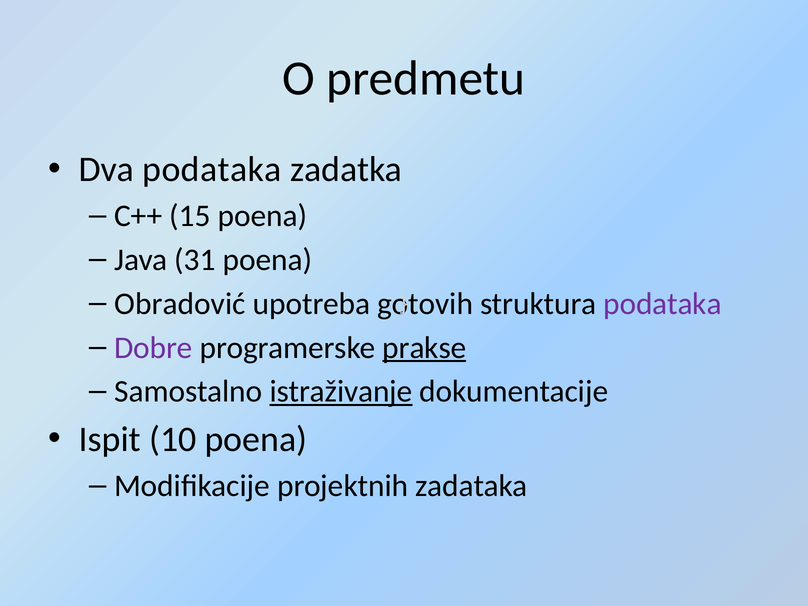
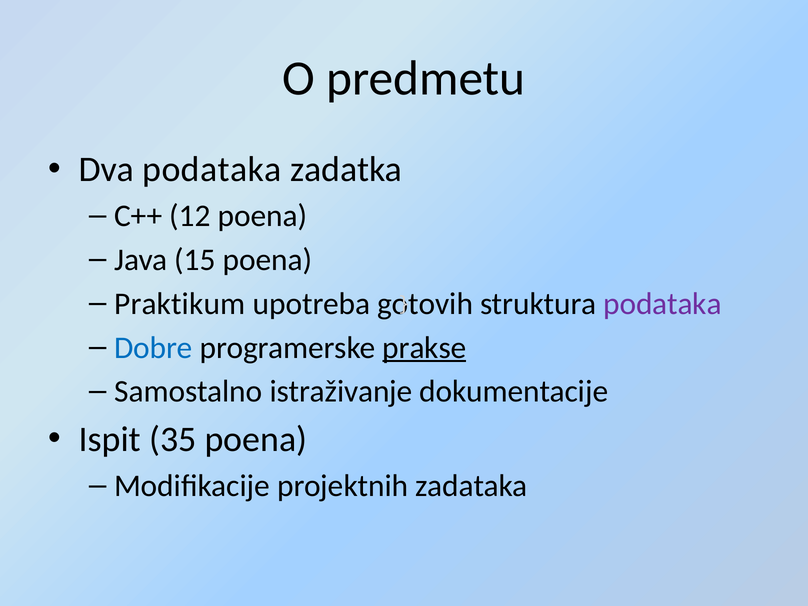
15: 15 -> 12 (190, 216)
31: 31 -> 15 (195, 260)
Obradović: Obradović -> Praktikum (180, 304)
Dobre colour: purple -> blue (153, 348)
istraživanje underline: present -> none (341, 392)
10: 10 -> 35 (173, 440)
